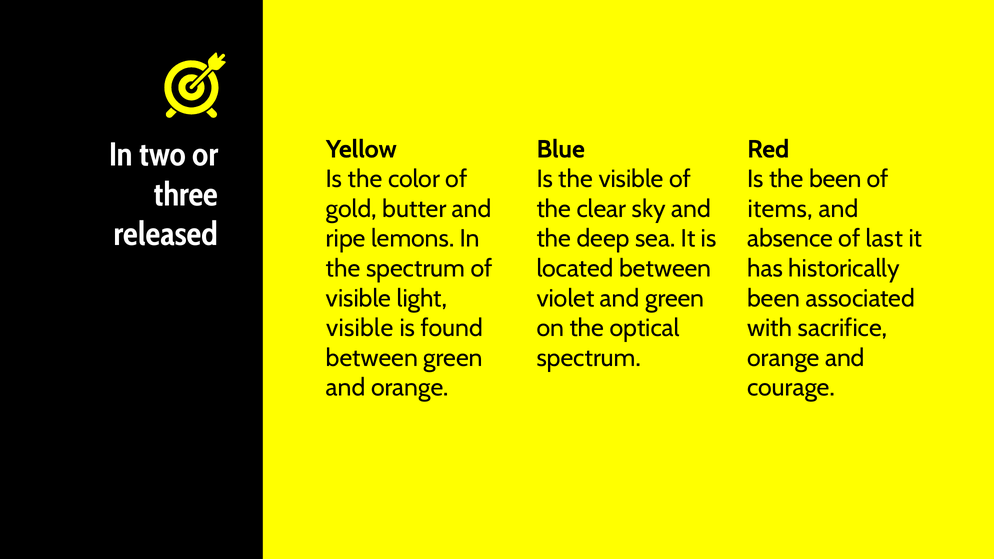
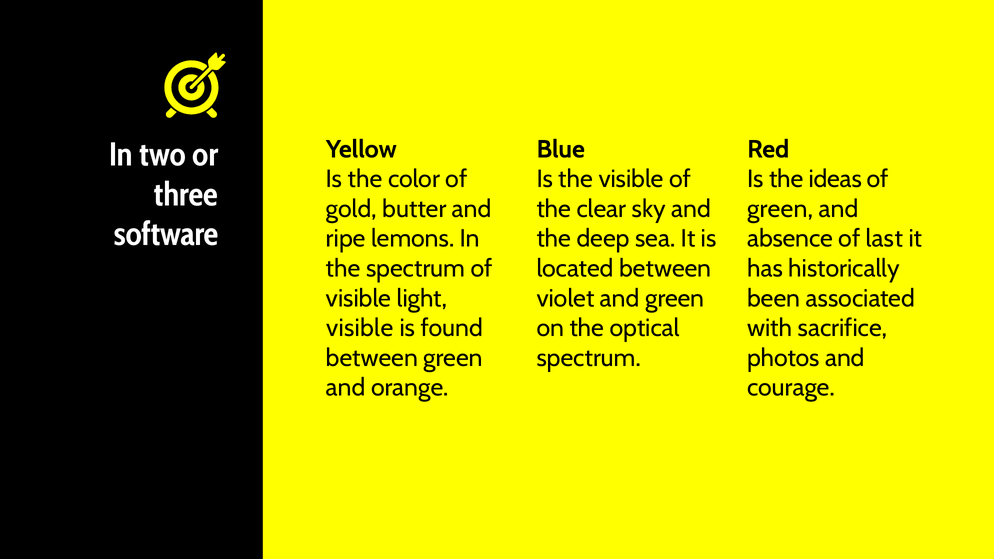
the been: been -> ideas (835, 179)
items: items -> green (780, 209)
released: released -> software (166, 234)
orange: orange -> photos (784, 358)
